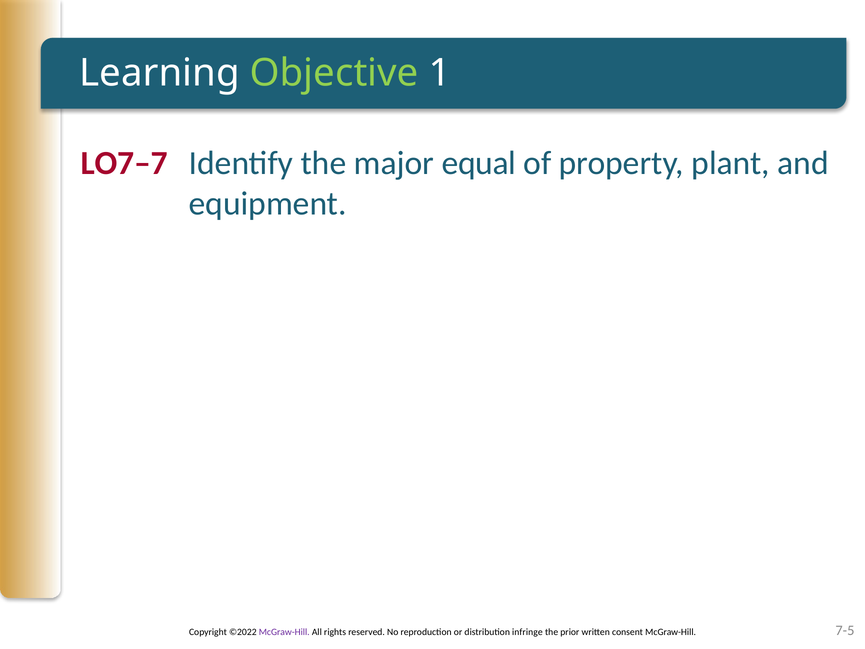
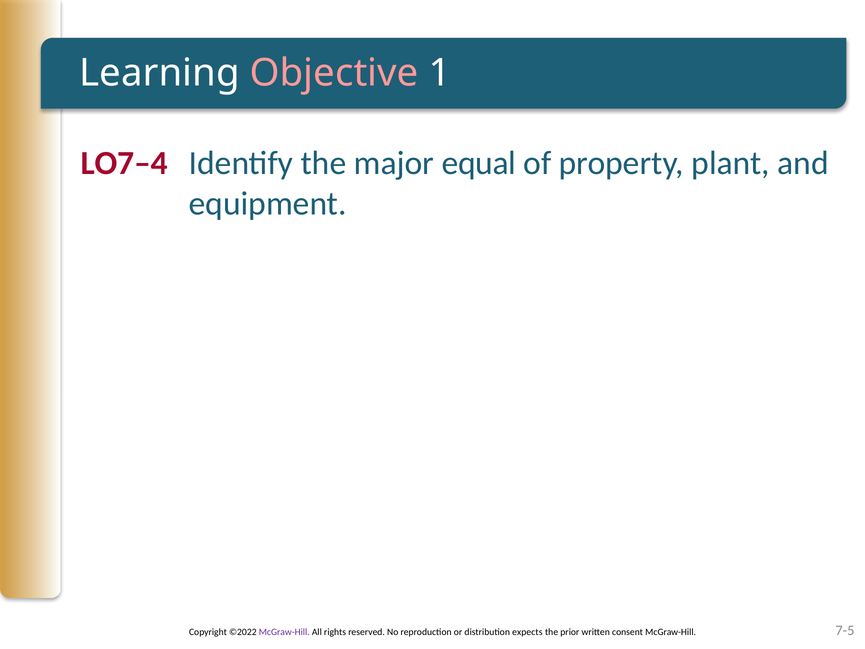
Objective colour: light green -> pink (334, 73)
LO7–7: LO7–7 -> LO7–4 (124, 163)
infringe: infringe -> expects (527, 632)
